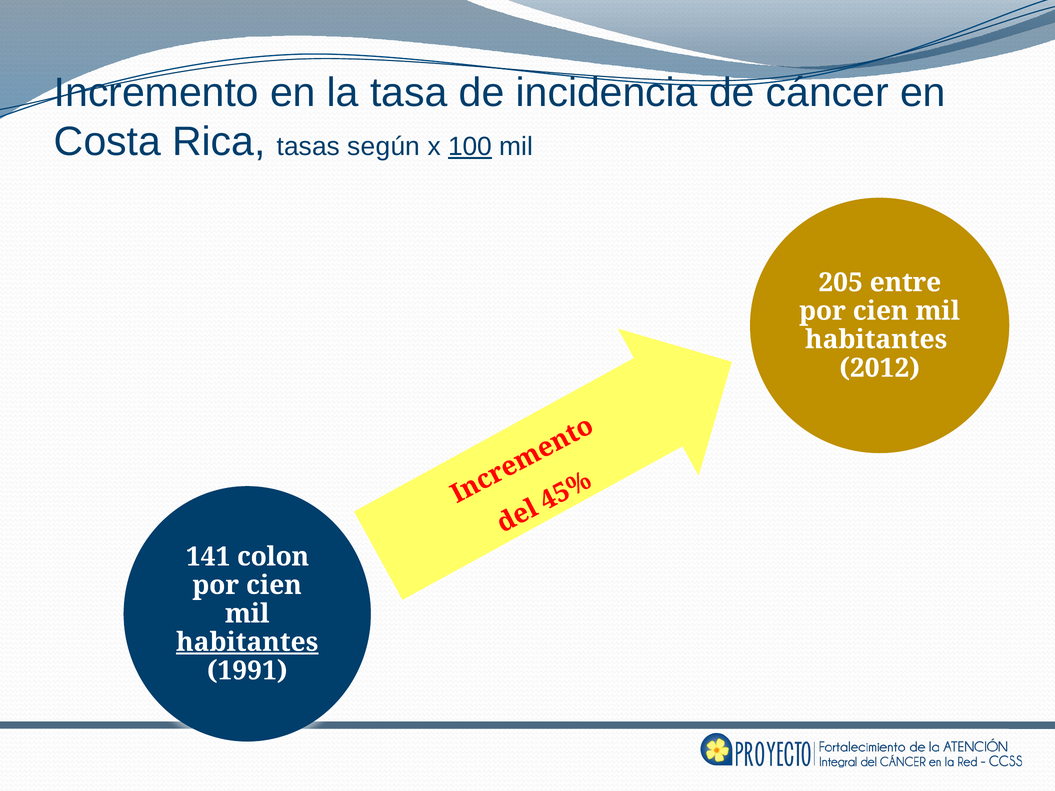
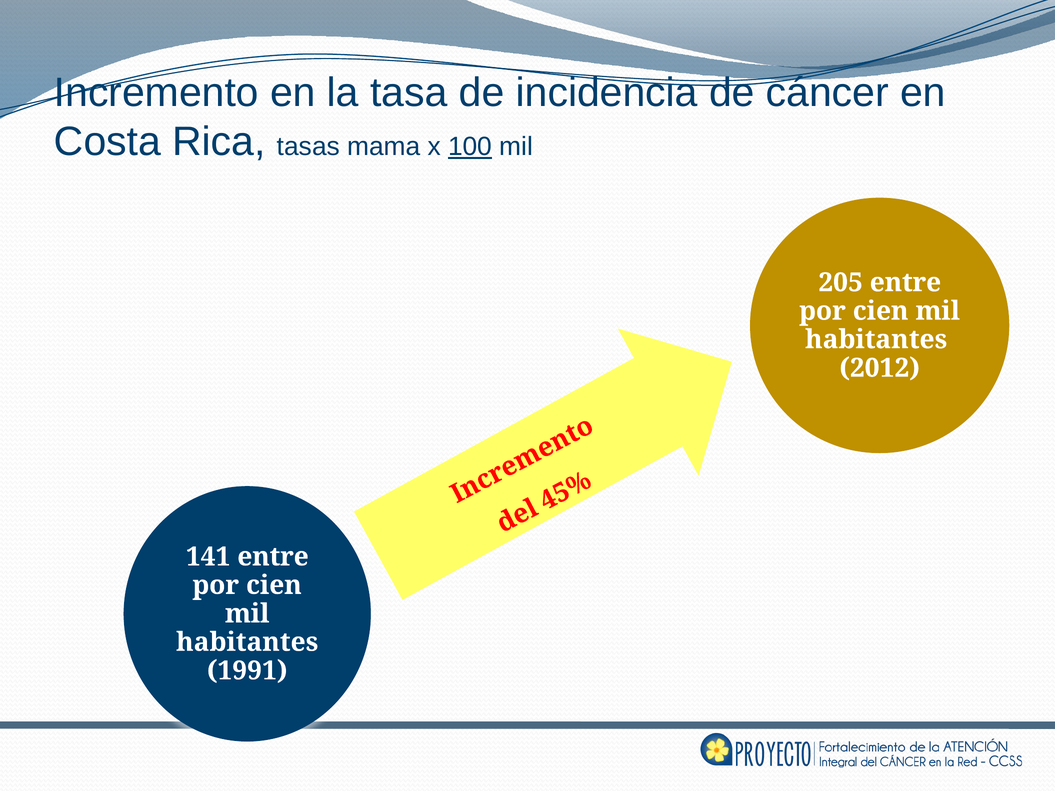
según: según -> mama (384, 147)
141 colon: colon -> entre (273, 557)
habitantes underline: present -> none (247, 642)
